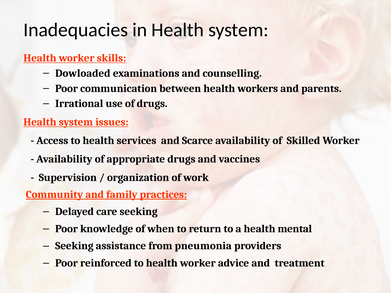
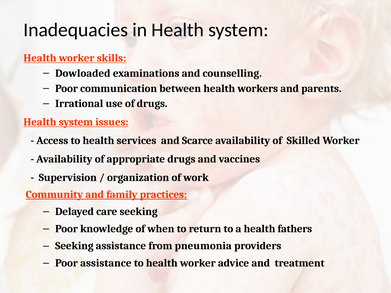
mental: mental -> fathers (295, 229)
Poor reinforced: reinforced -> assistance (106, 263)
